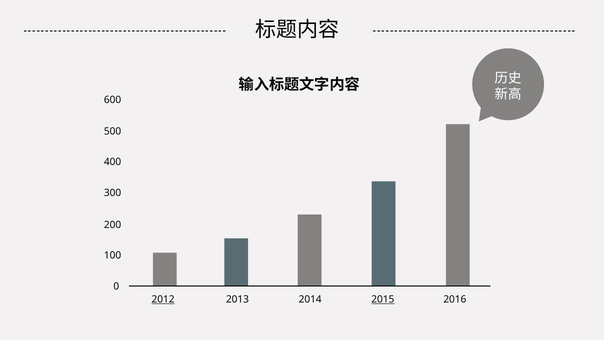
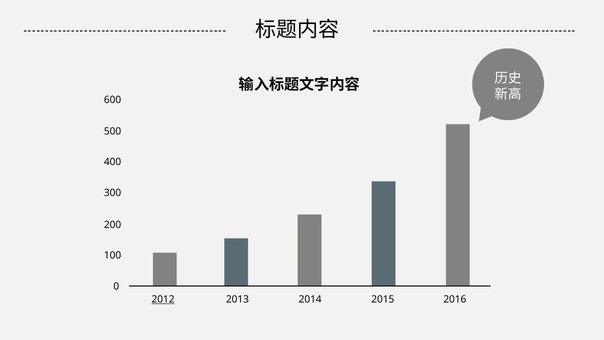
2015 underline: present -> none (383, 299)
